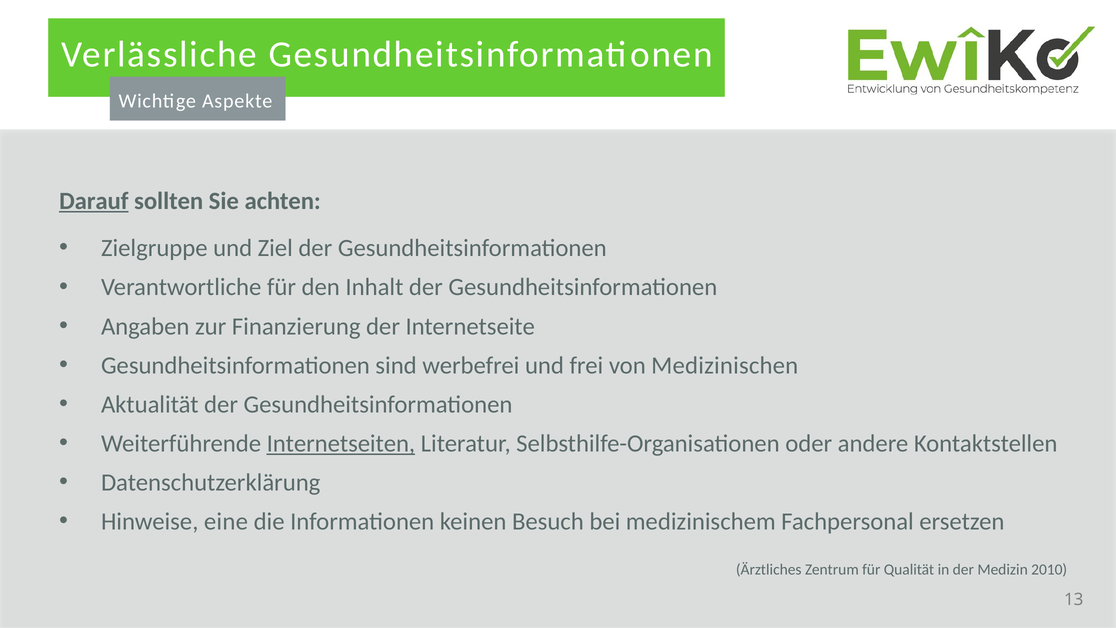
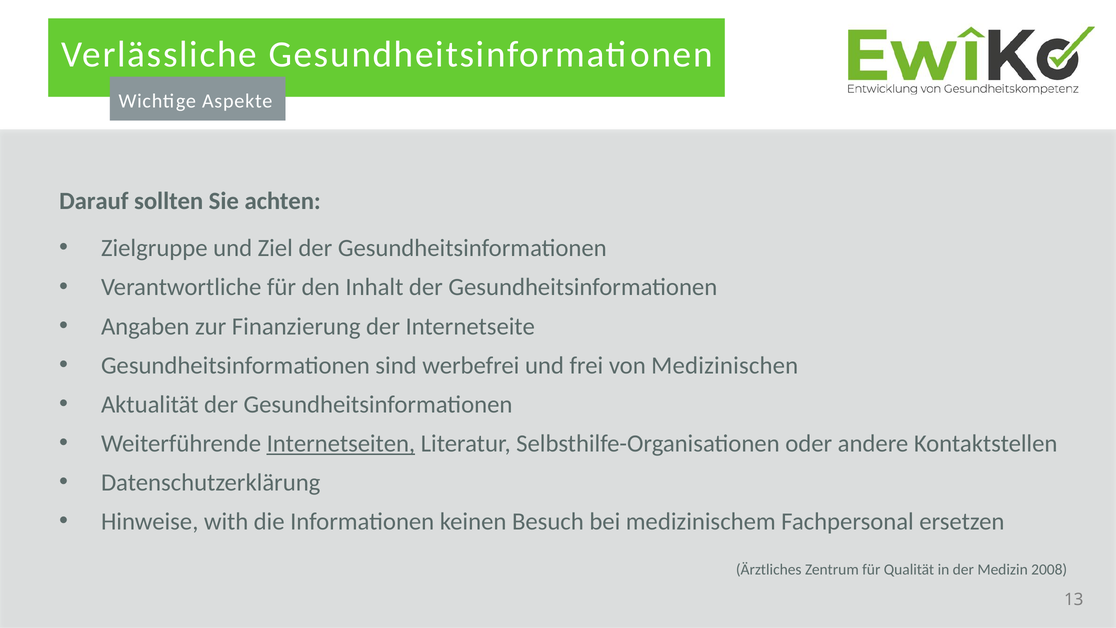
Darauf underline: present -> none (94, 201)
eine: eine -> with (226, 522)
2010: 2010 -> 2008 (1049, 570)
